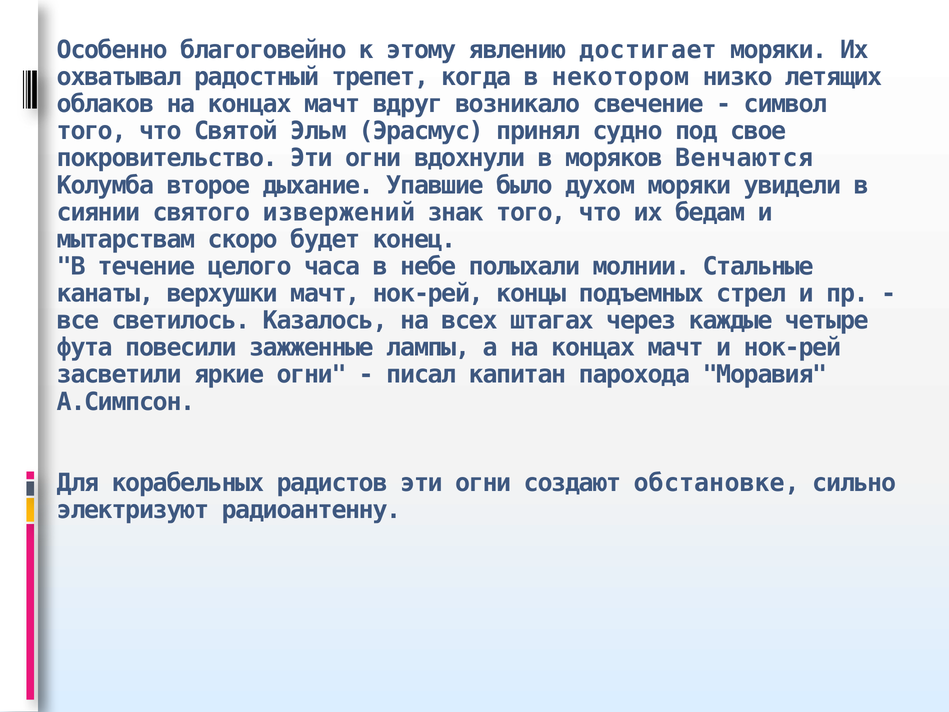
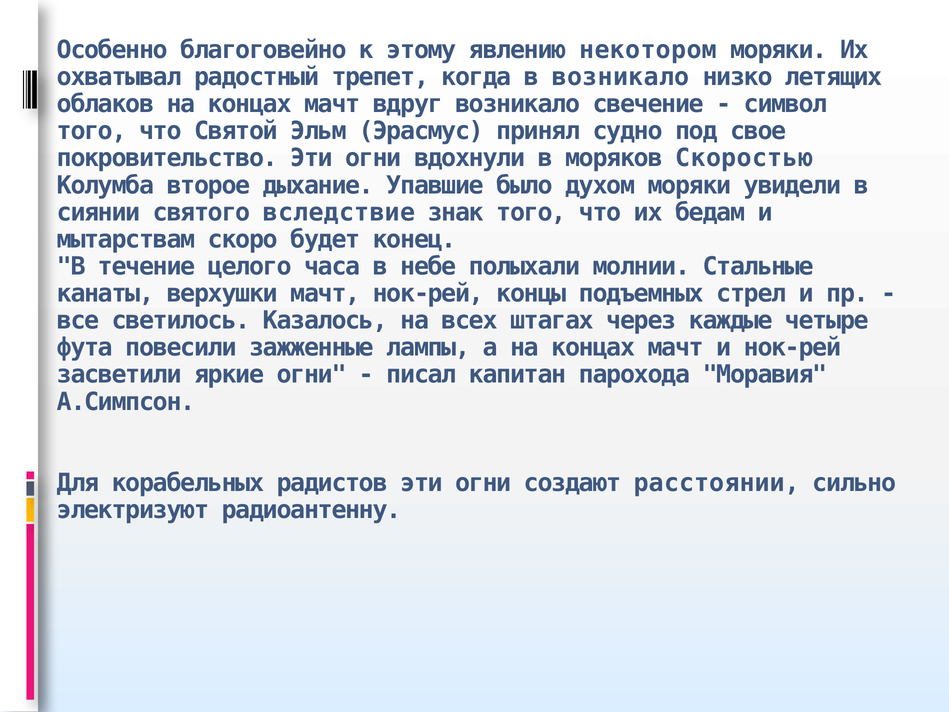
достигает: достигает -> некотором (648, 50)
в некотором: некотором -> возникало (621, 77)
Венчаются: Венчаются -> Скоростью (744, 158)
извержений: извержений -> вследствие (339, 212)
обстановке: обстановке -> расстоянии (717, 483)
